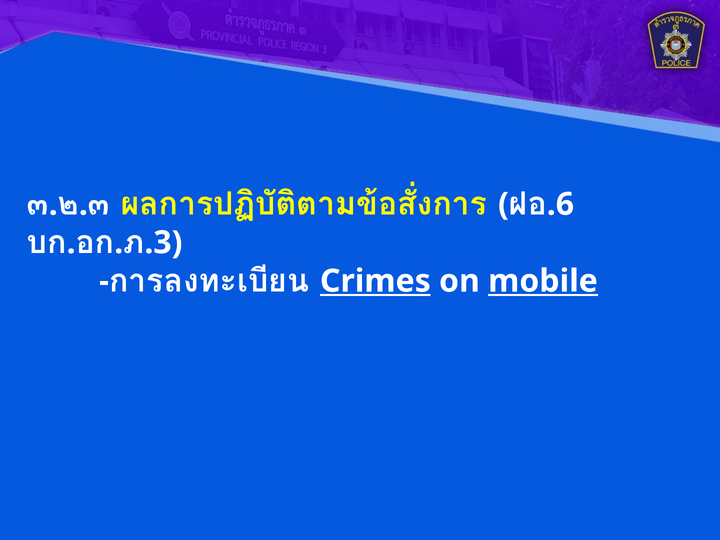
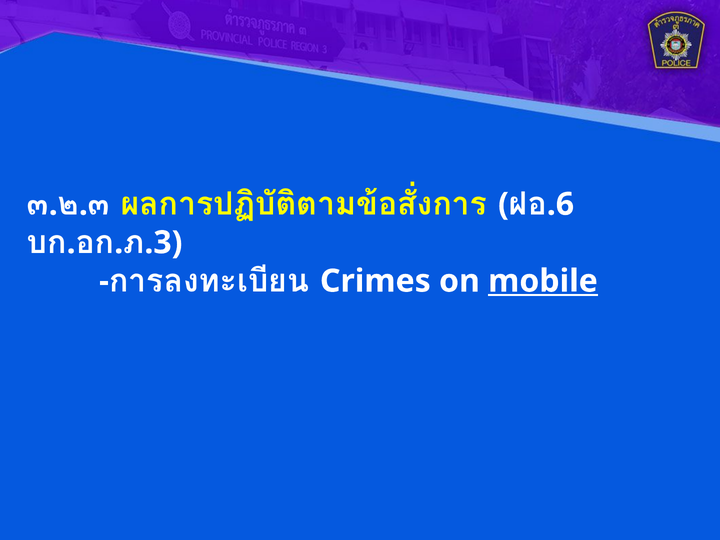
Crimes underline: present -> none (375, 281)
